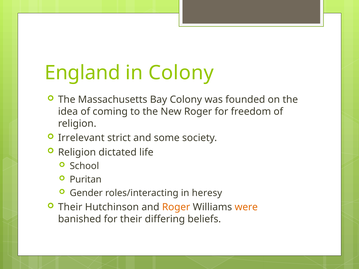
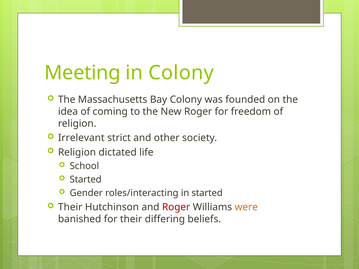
England: England -> Meeting (82, 73)
some: some -> other (167, 138)
Puritan: Puritan -> Started (86, 180)
in heresy: heresy -> started (207, 193)
Roger colour: orange -> red (176, 207)
